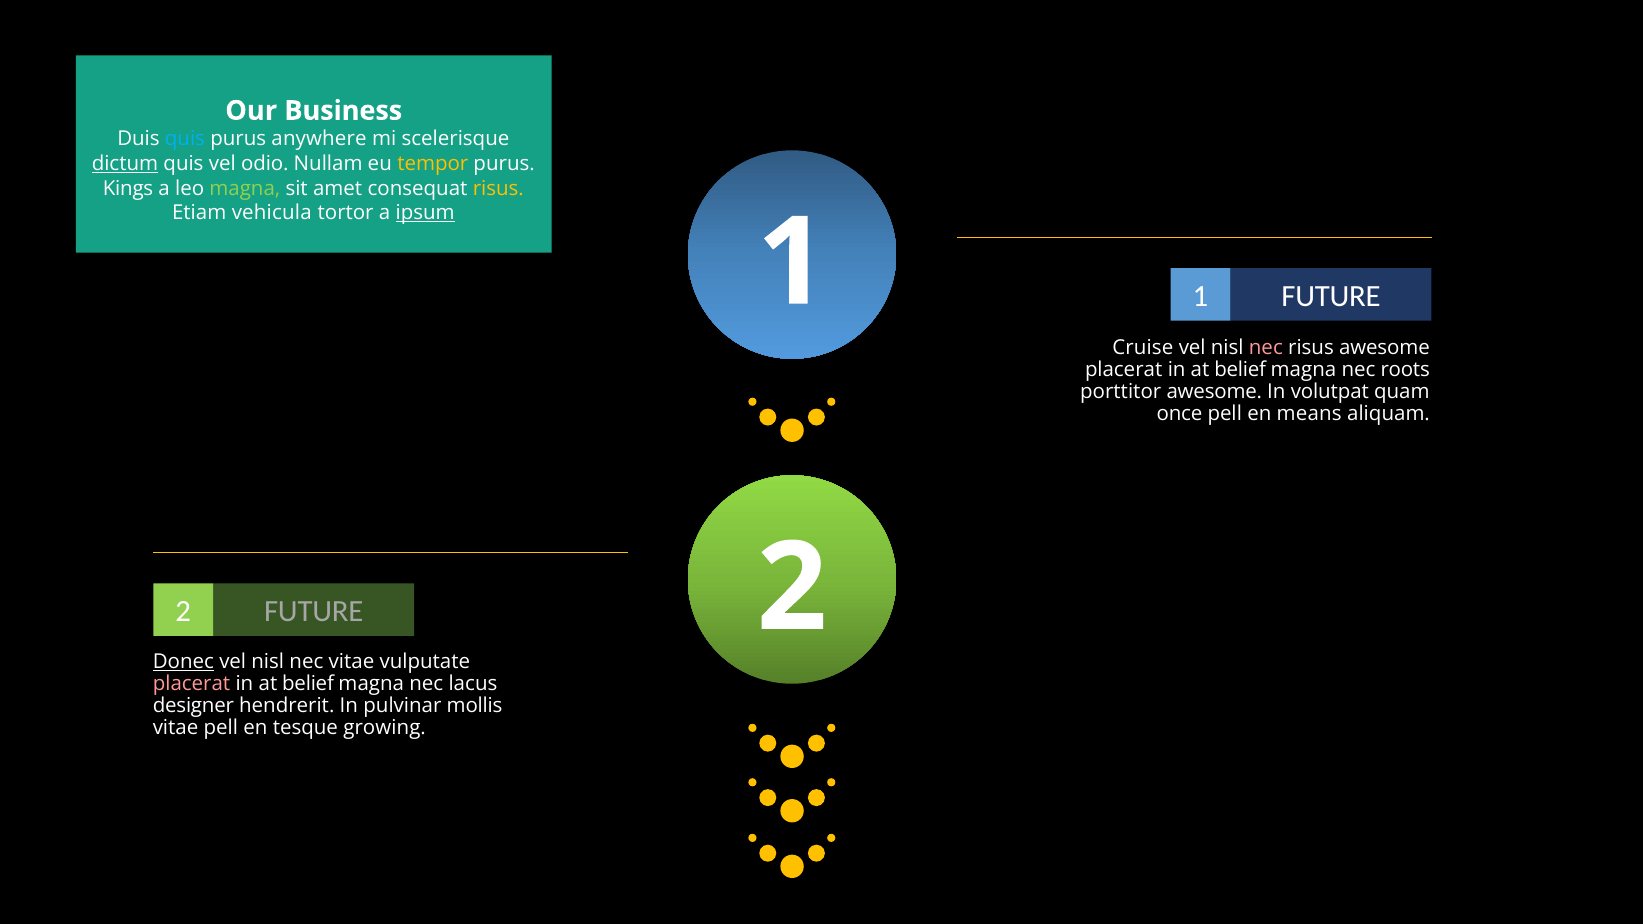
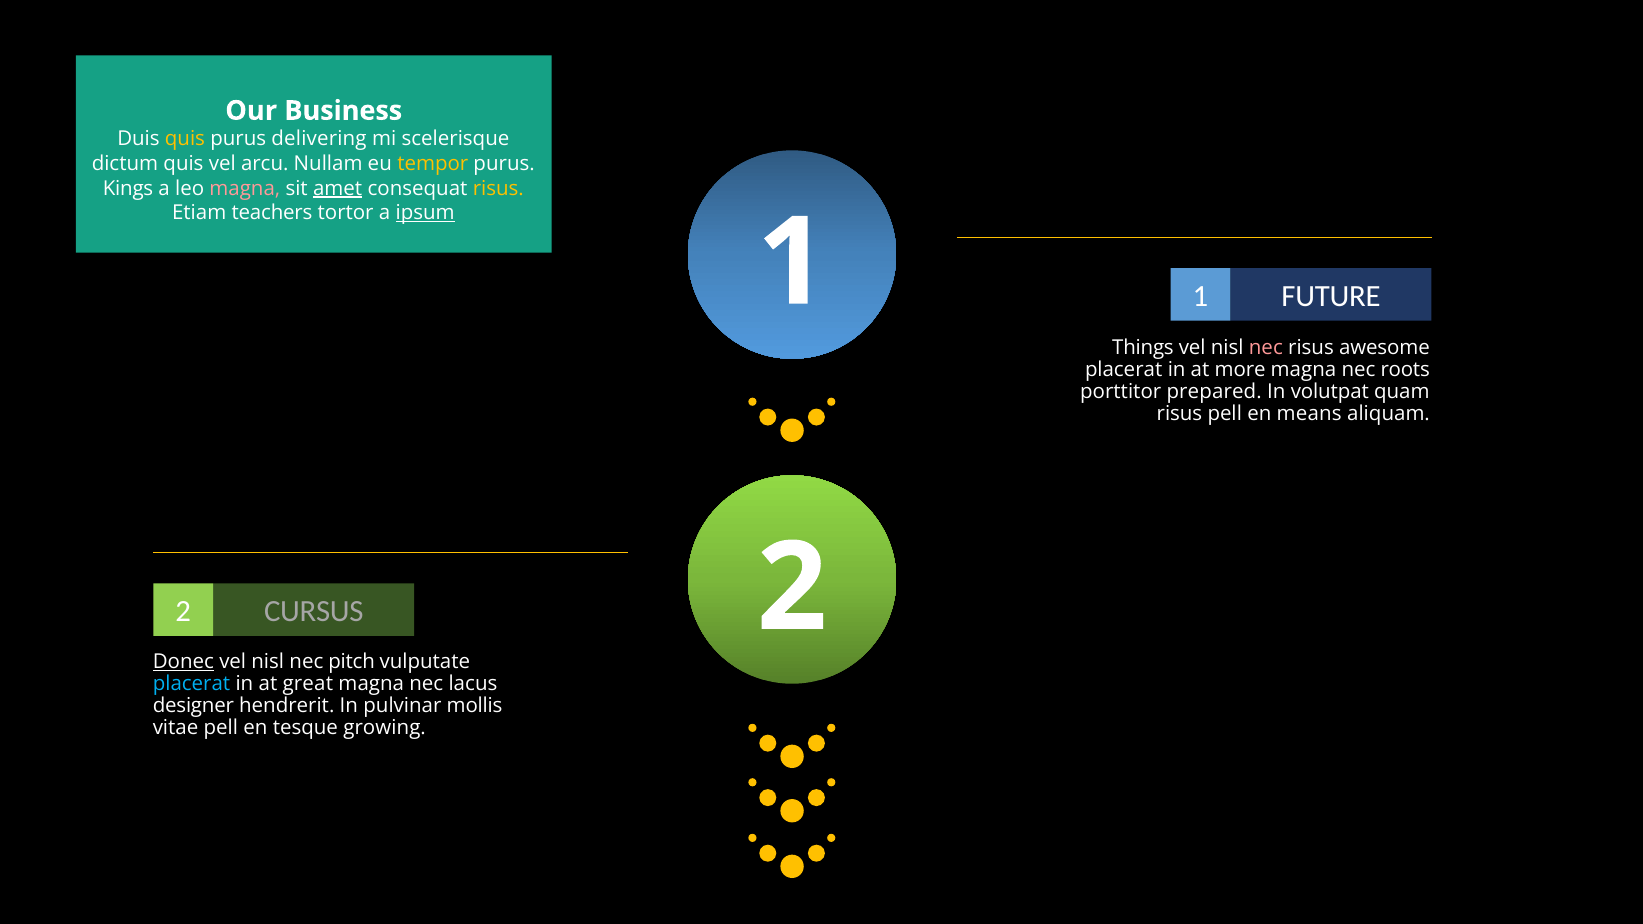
quis colour: light blue -> yellow (185, 139)
anywhere: anywhere -> delivering (319, 139)
dictum underline: present -> none (125, 164)
odio: odio -> arcu (265, 164)
magna colour: light green -> pink (245, 188)
amet underline: none -> present (338, 188)
vehicula: vehicula -> teachers (272, 213)
Cruise: Cruise -> Things (1143, 348)
belief: belief -> more (1240, 370)
porttitor awesome: awesome -> prepared (1214, 392)
once: once -> risus (1179, 414)
FUTURE: FUTURE -> CURSUS (314, 612)
nec vitae: vitae -> pitch (352, 662)
placerat colour: pink -> light blue (192, 684)
belief: belief -> great (308, 684)
